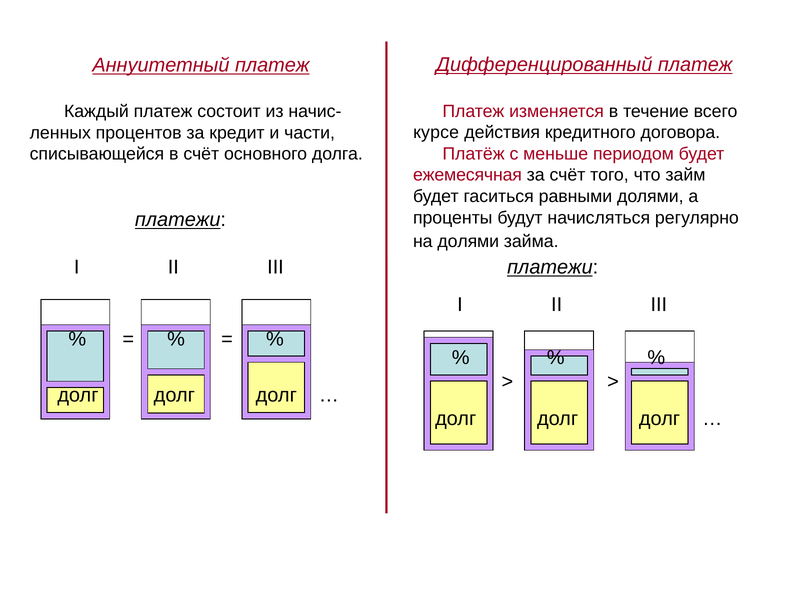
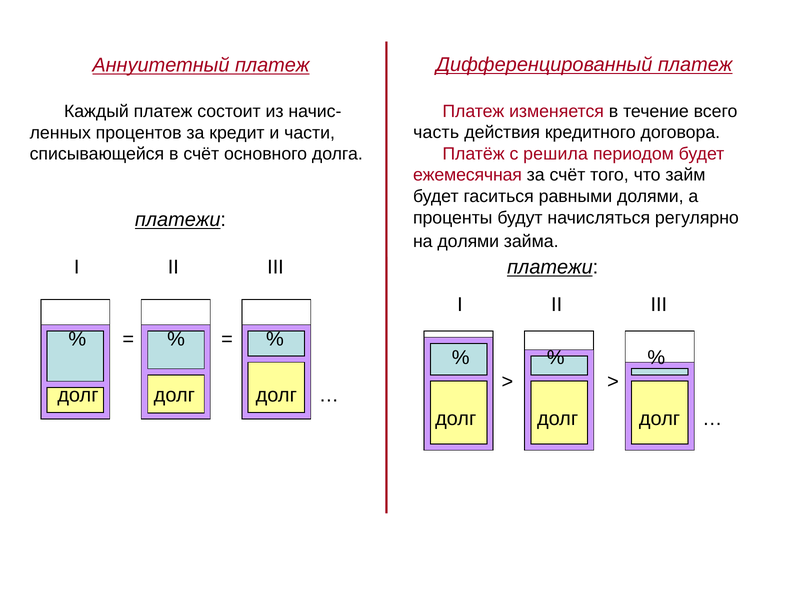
курсе: курсе -> часть (436, 132)
меньше: меньше -> решила (556, 154)
